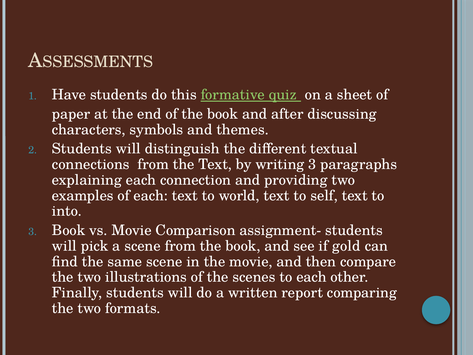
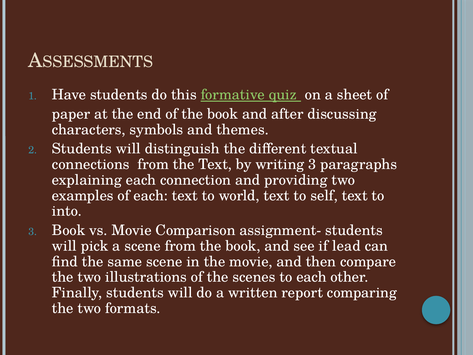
gold: gold -> lead (346, 246)
